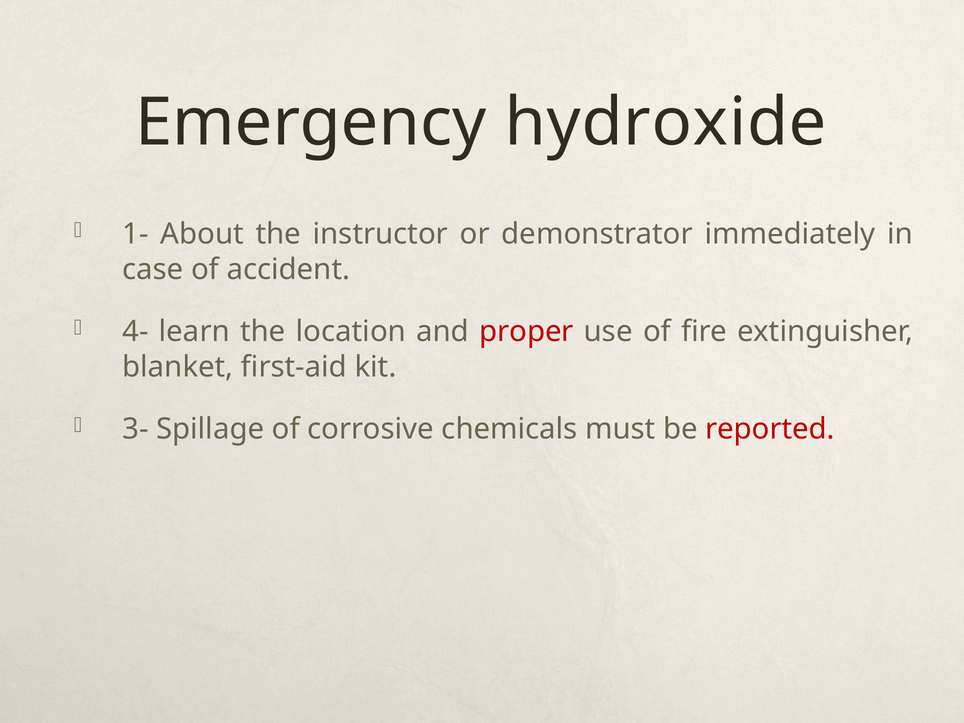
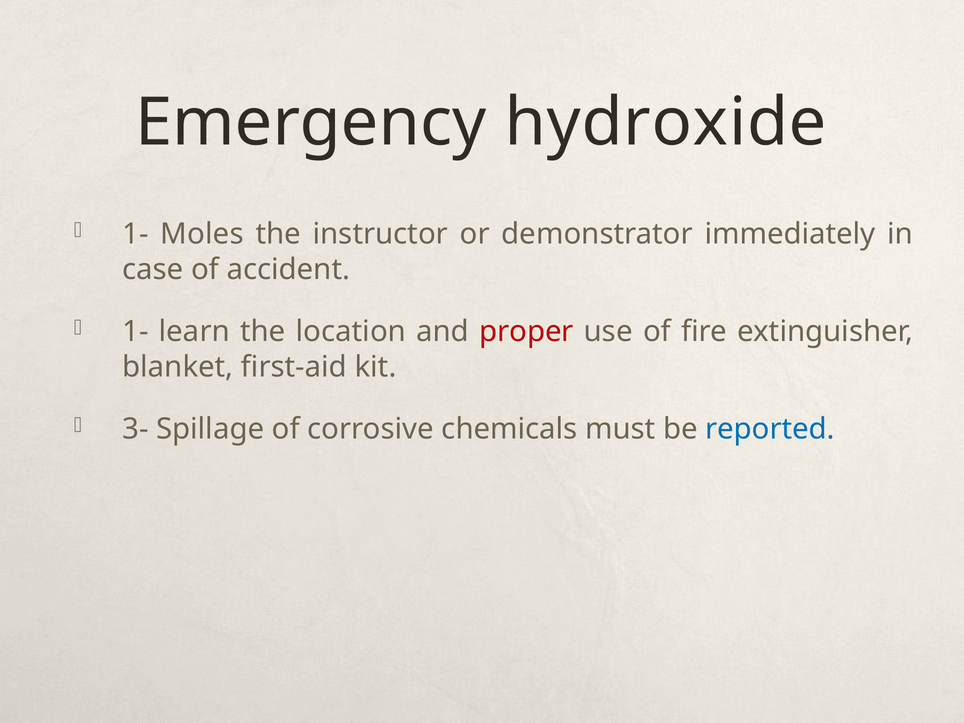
About: About -> Moles (202, 234)
4-: 4- -> 1- (135, 332)
reported colour: red -> blue (770, 429)
